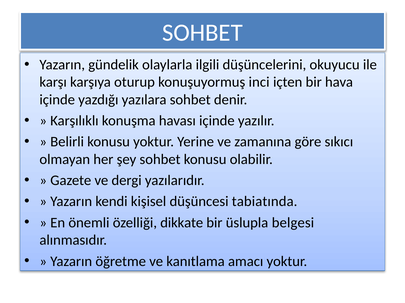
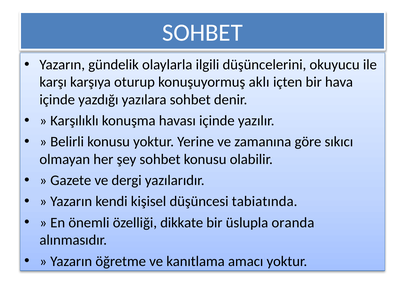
inci: inci -> aklı (259, 82)
belgesi: belgesi -> oranda (293, 223)
